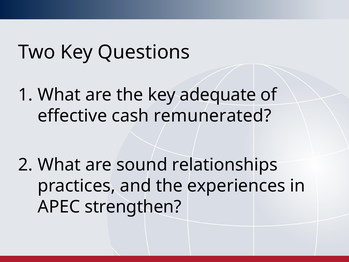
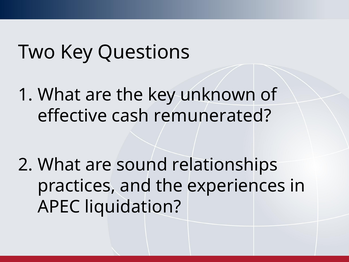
adequate: adequate -> unknown (218, 95)
strengthen: strengthen -> liquidation (133, 207)
